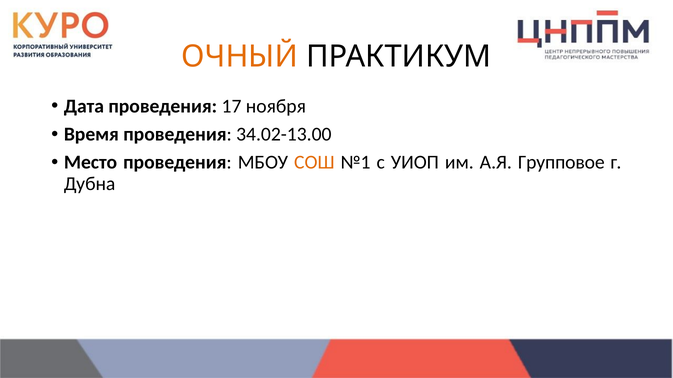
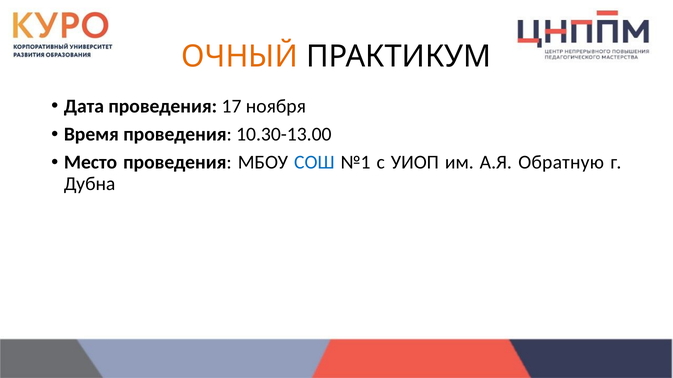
34.02-13.00: 34.02-13.00 -> 10.30-13.00 (284, 135)
СОШ colour: orange -> blue (314, 163)
Групповое: Групповое -> Обратную (561, 163)
